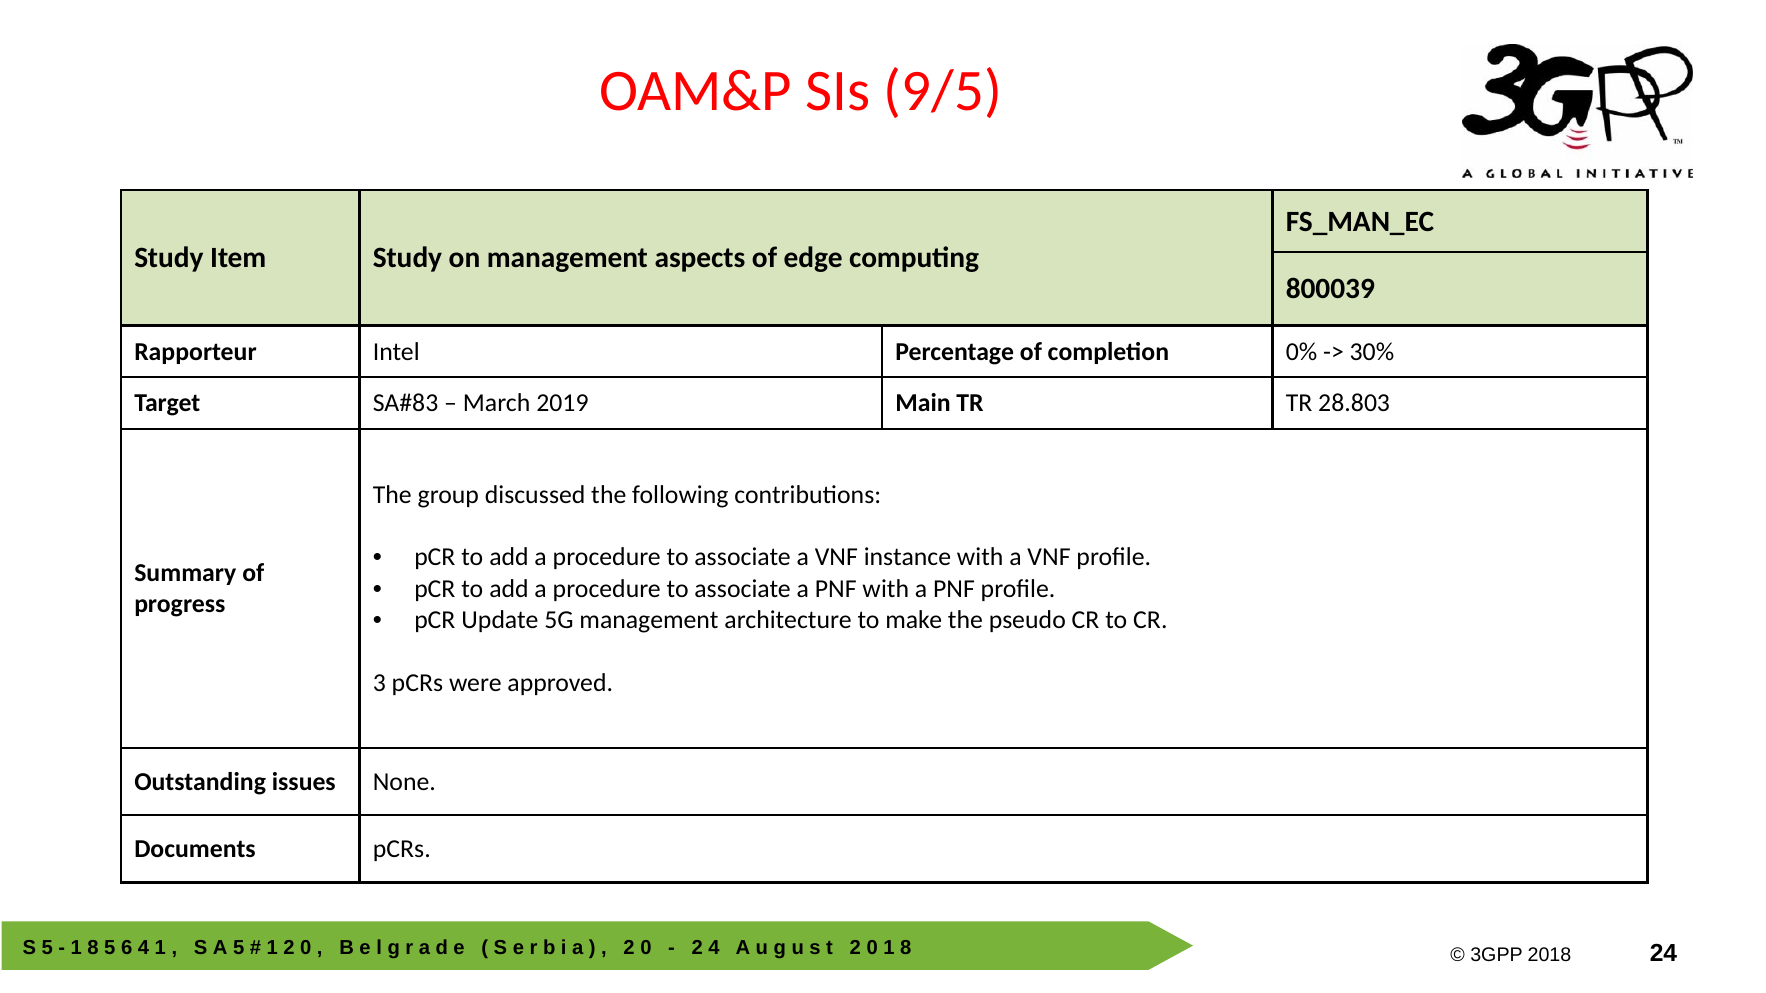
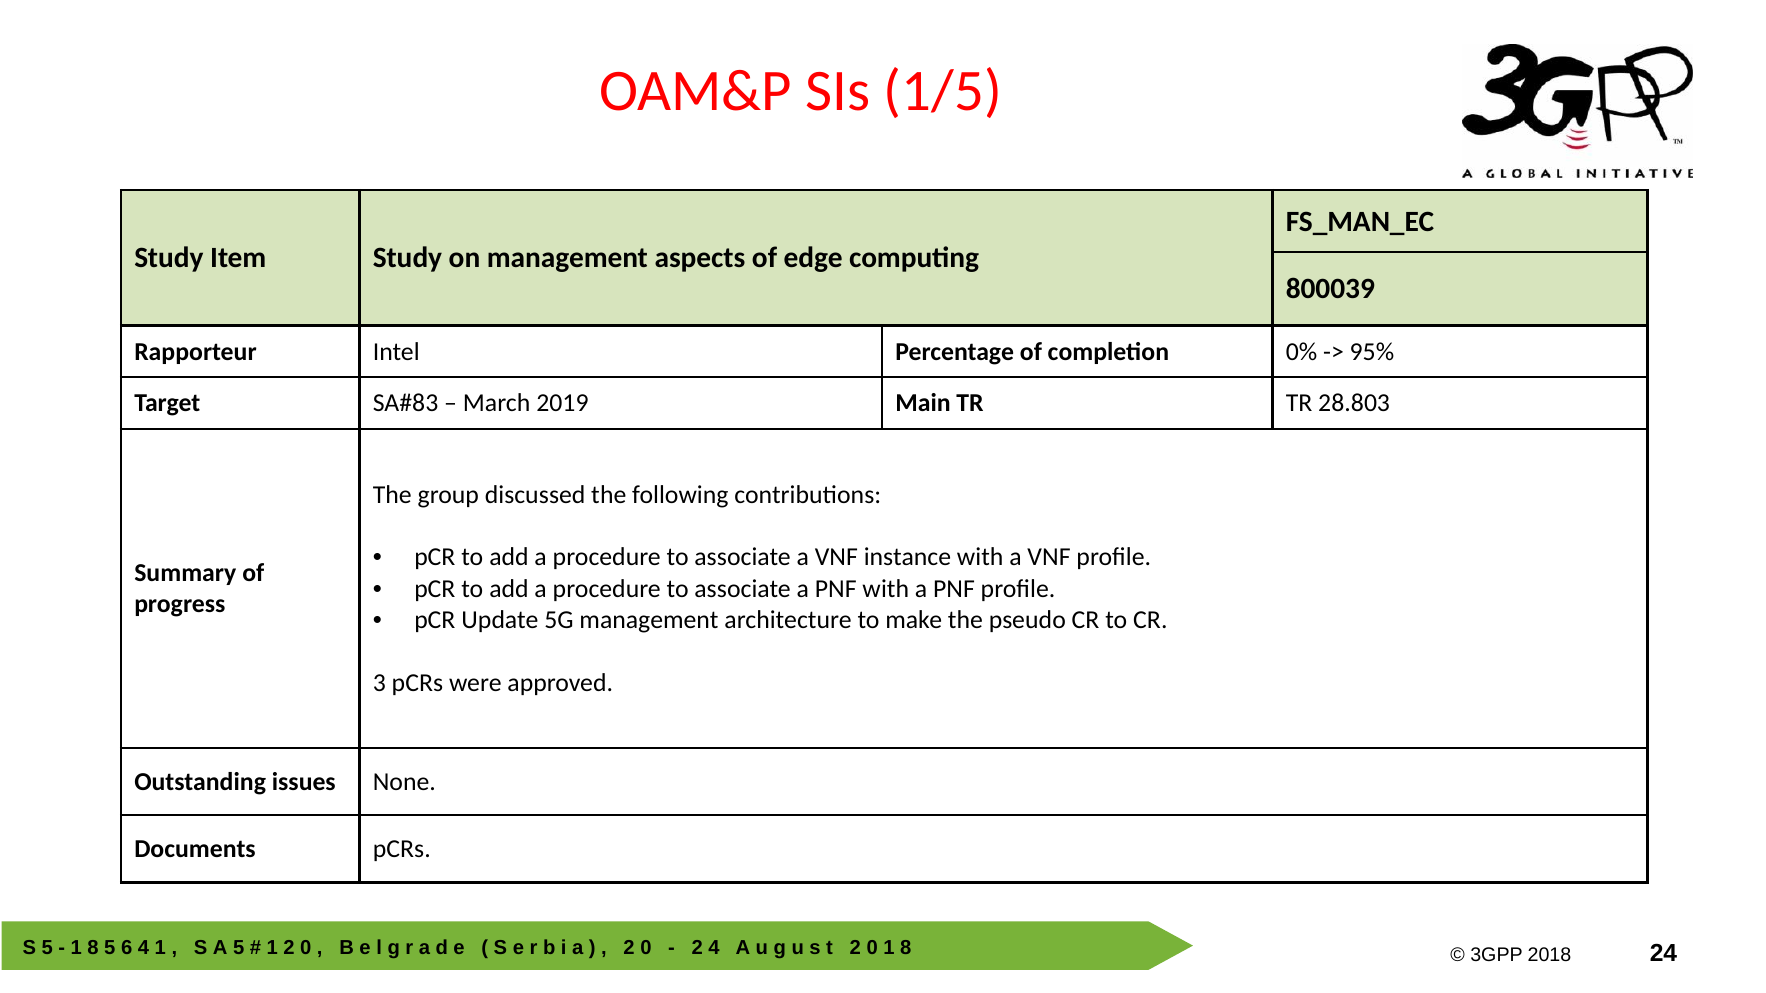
9/5: 9/5 -> 1/5 (943, 91)
30%: 30% -> 95% (1372, 352)
